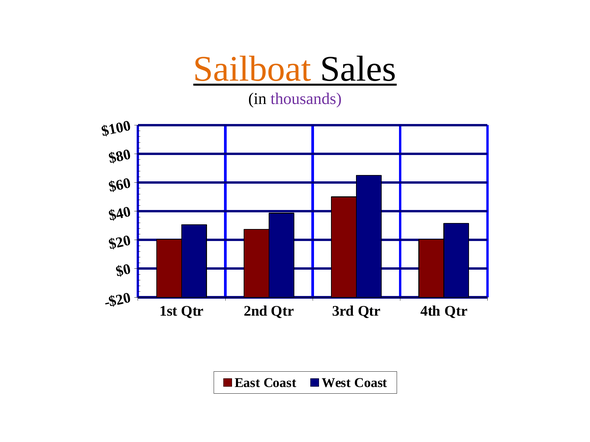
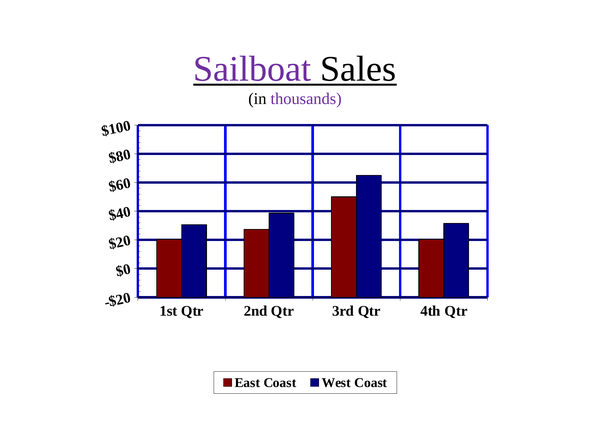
Sailboat colour: orange -> purple (252, 69)
